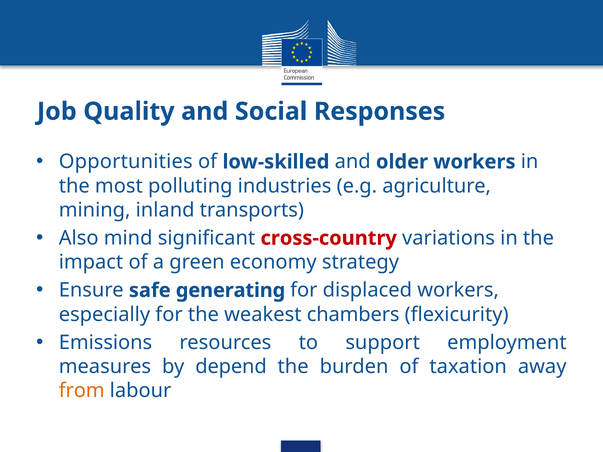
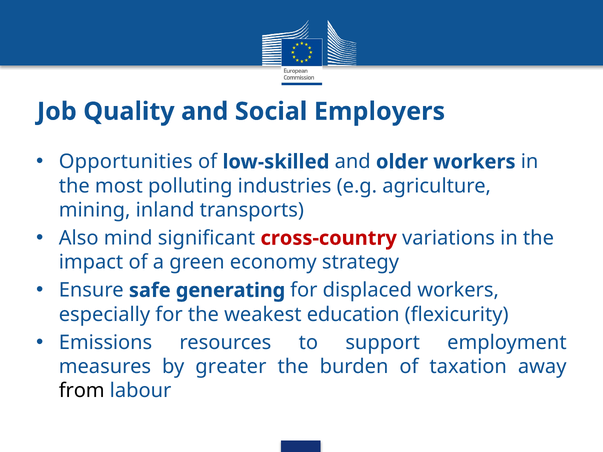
Responses: Responses -> Employers (379, 112)
chambers: chambers -> education (353, 315)
depend: depend -> greater (231, 367)
from colour: orange -> black (82, 391)
